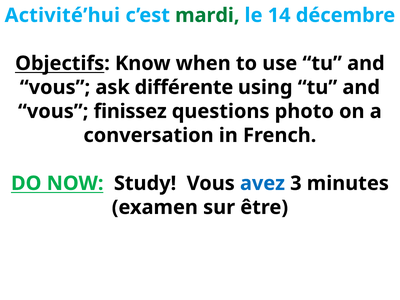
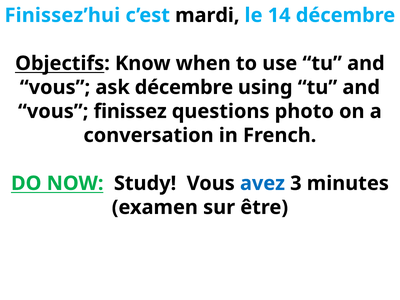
Activité’hui: Activité’hui -> Finissez’hui (62, 15)
mardi colour: green -> black (207, 15)
ask différente: différente -> décembre (184, 87)
